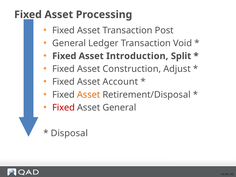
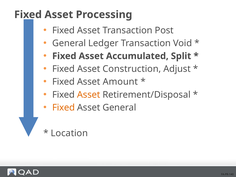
Introduction: Introduction -> Accumulated (137, 56)
Account: Account -> Amount (120, 82)
Fixed colour: red -> orange (64, 108)
Disposal: Disposal -> Location (69, 133)
